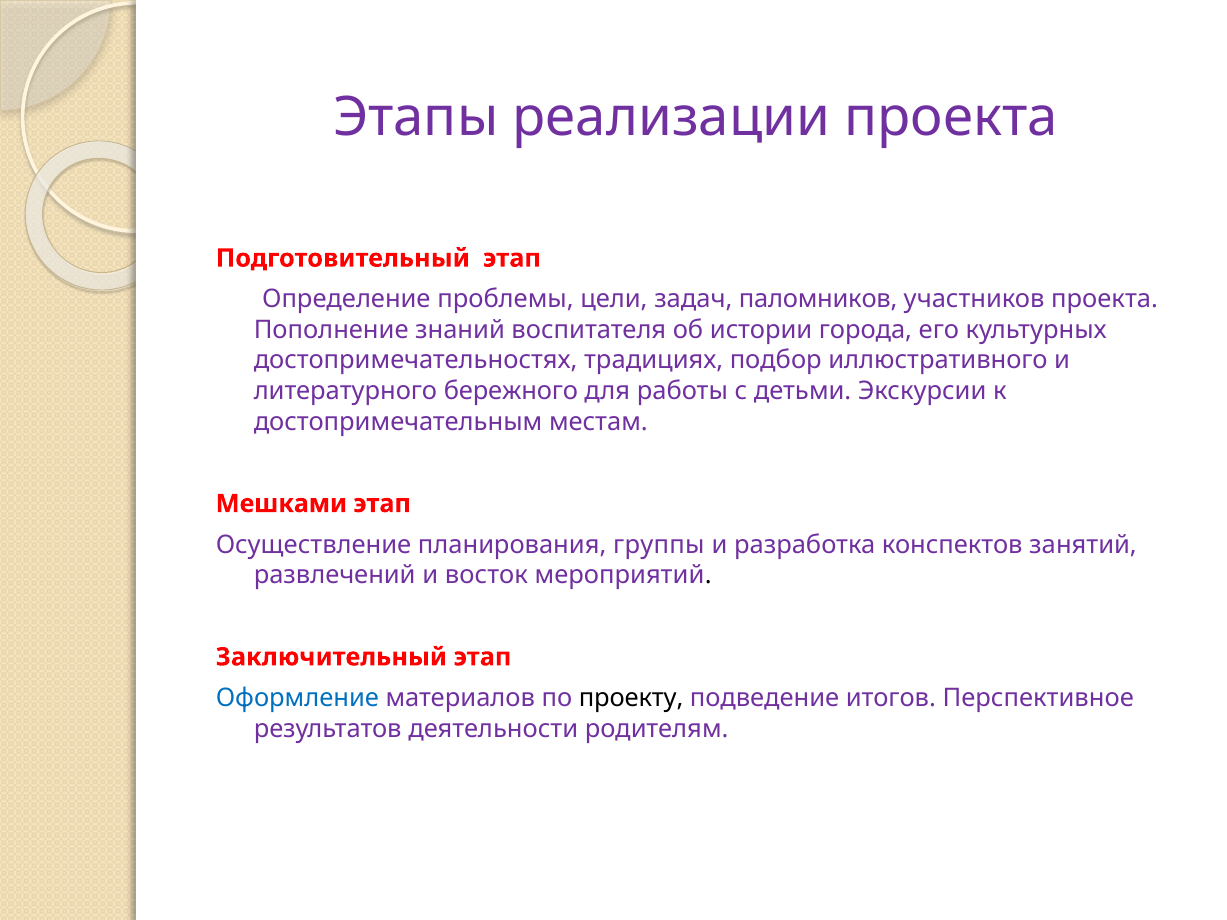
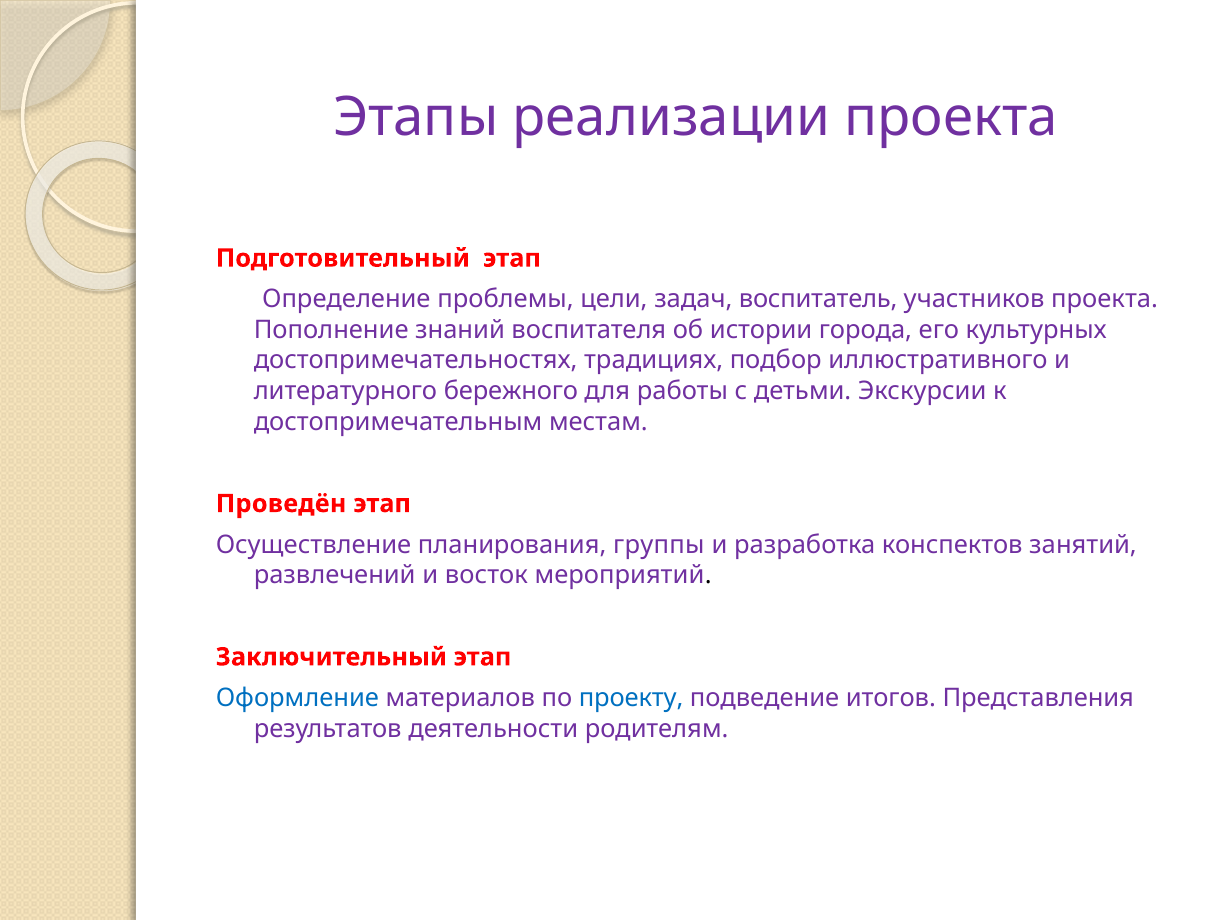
паломников: паломников -> воспитатель (818, 299)
Мешками: Мешками -> Проведён (281, 504)
проекту colour: black -> blue (631, 698)
Перспективное: Перспективное -> Представления (1038, 698)
